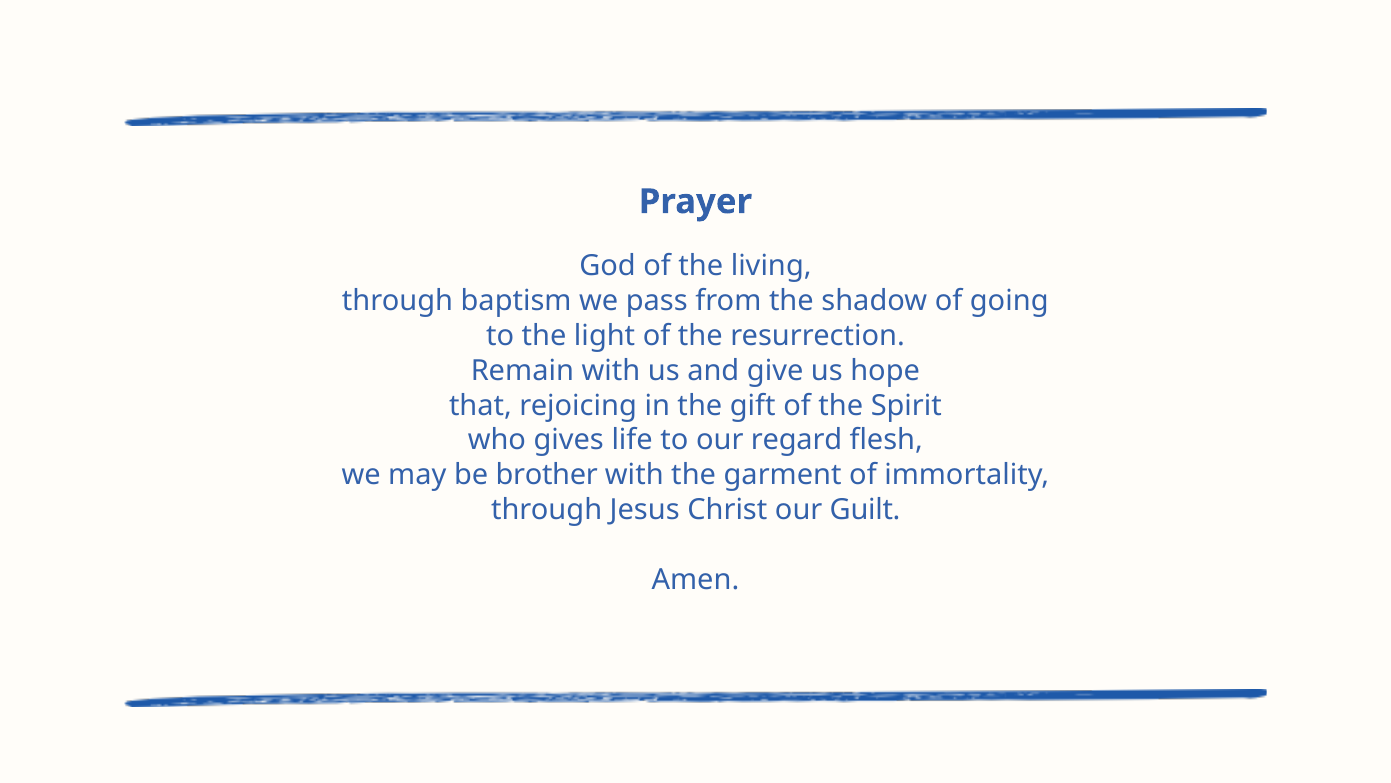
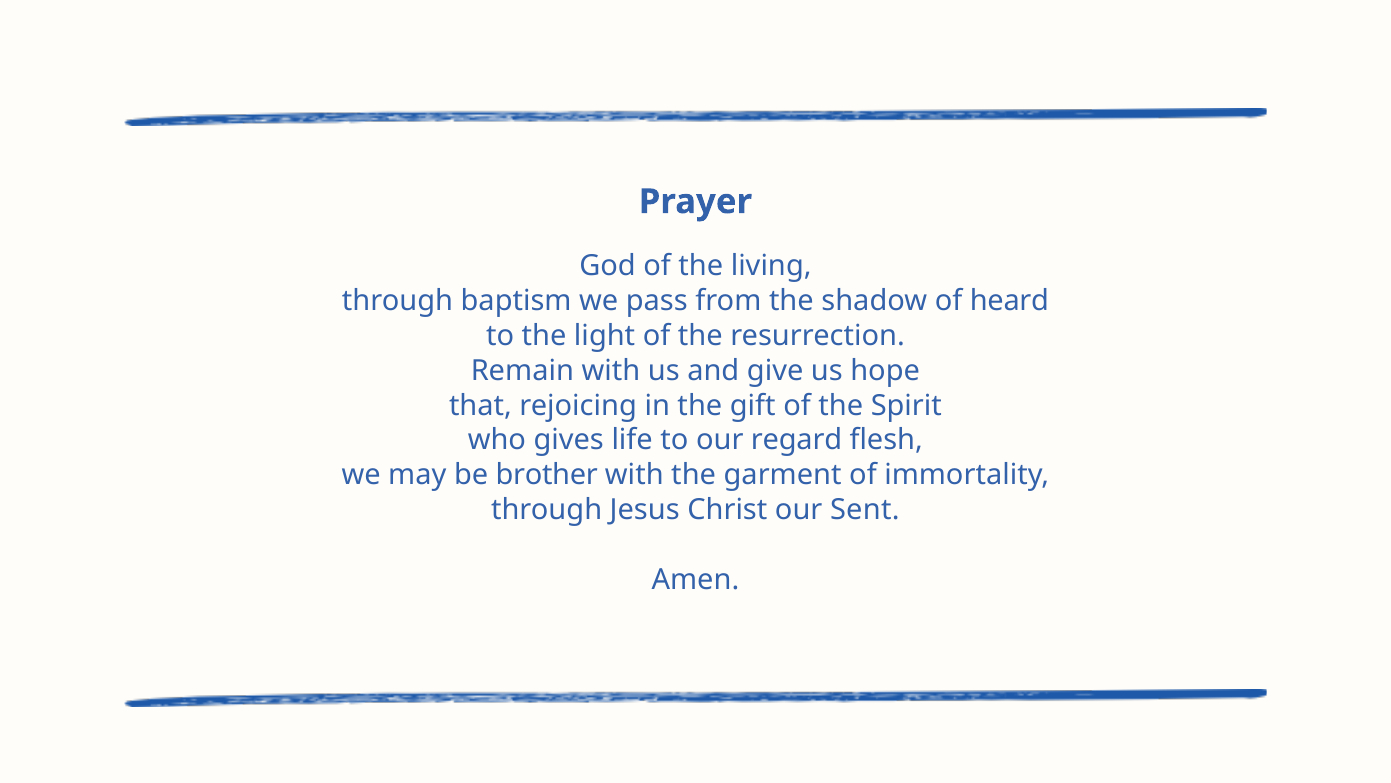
going: going -> heard (1009, 301)
Guilt: Guilt -> Sent (865, 510)
